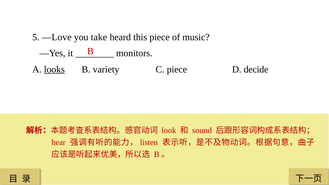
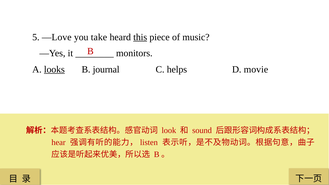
this underline: none -> present (140, 37)
variety: variety -> journal (106, 69)
C piece: piece -> helps (177, 69)
decide: decide -> movie (256, 69)
